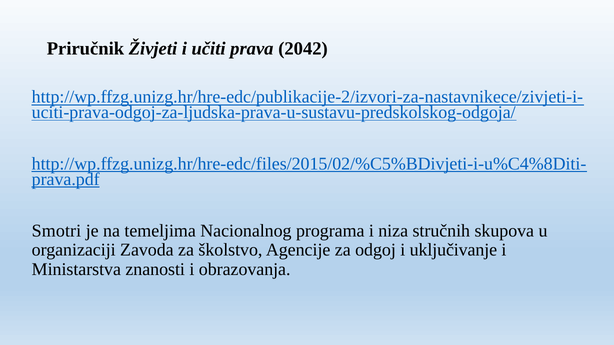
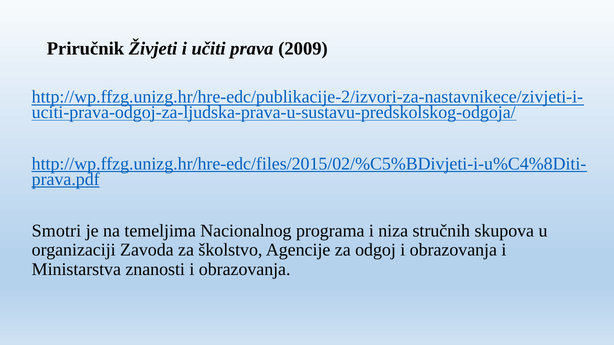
2042: 2042 -> 2009 (303, 49)
odgoj i uključivanje: uključivanje -> obrazovanja (453, 250)
